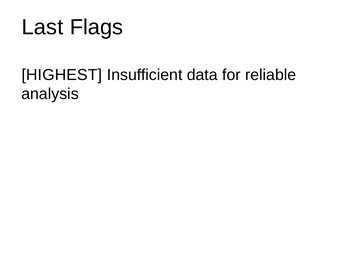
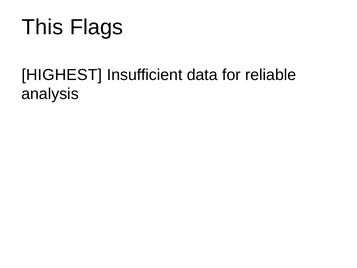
Last: Last -> This (42, 27)
